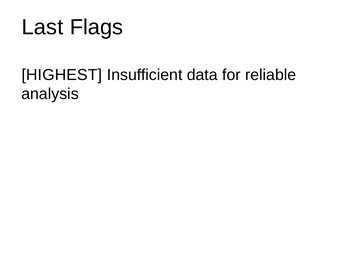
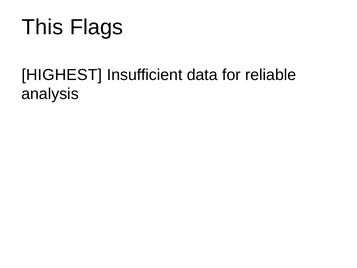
Last: Last -> This (42, 27)
